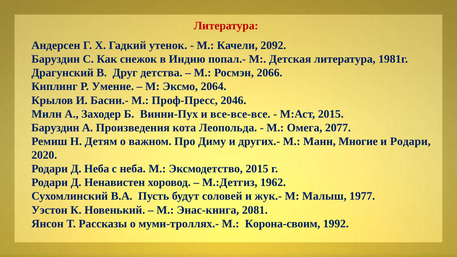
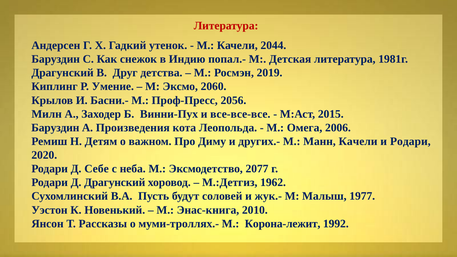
2092: 2092 -> 2044 (273, 45)
2066: 2066 -> 2019 (270, 73)
2064: 2064 -> 2060 (214, 87)
2046: 2046 -> 2056 (233, 100)
2077: 2077 -> 2006 (338, 128)
Манн Многие: Многие -> Качели (358, 141)
Д Неба: Неба -> Себе (97, 169)
Эксмодетство 2015: 2015 -> 2077 (257, 169)
Д Ненавистен: Ненавистен -> Драгунский (115, 183)
2081: 2081 -> 2010 (255, 210)
Корона-своим: Корона-своим -> Корона-лежит (283, 224)
